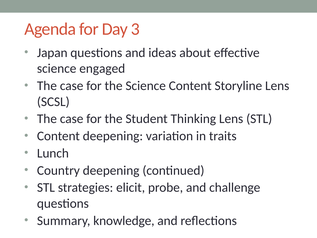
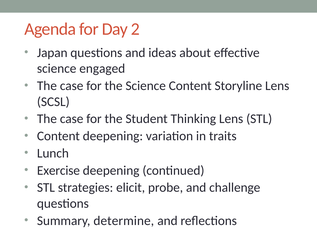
3: 3 -> 2 (135, 29)
Country: Country -> Exercise (58, 170)
knowledge: knowledge -> determine (124, 220)
